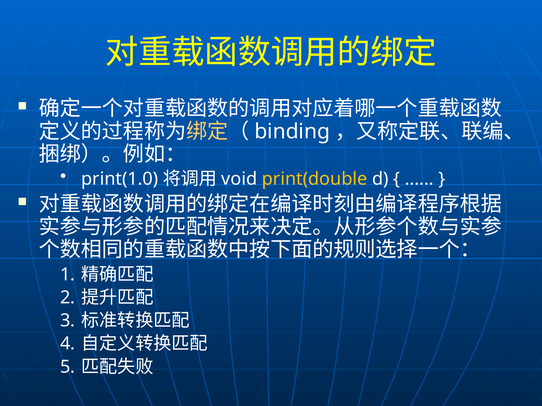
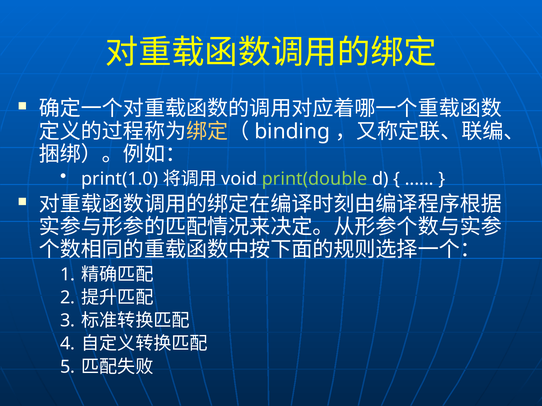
print(double colour: yellow -> light green (315, 179)
